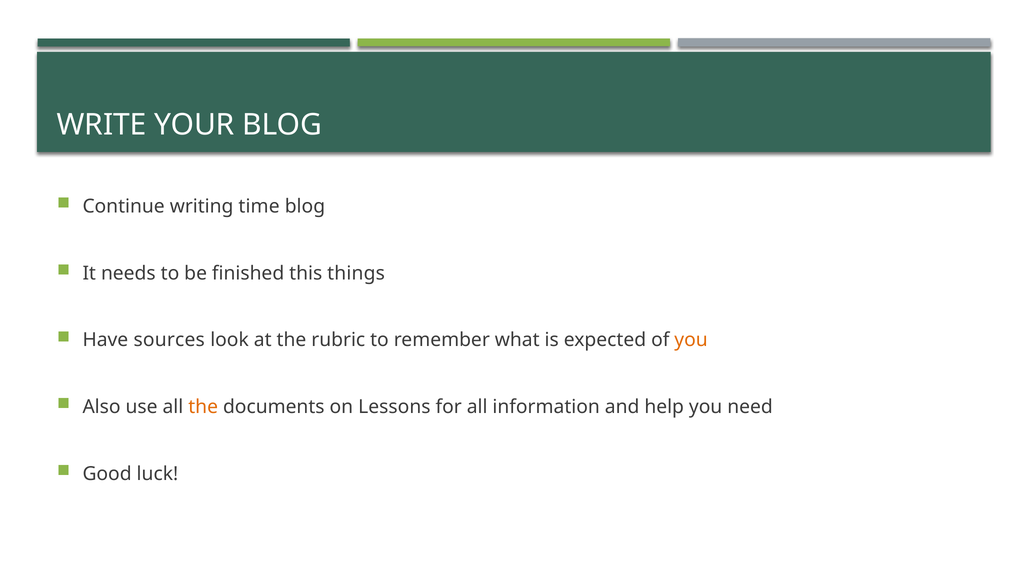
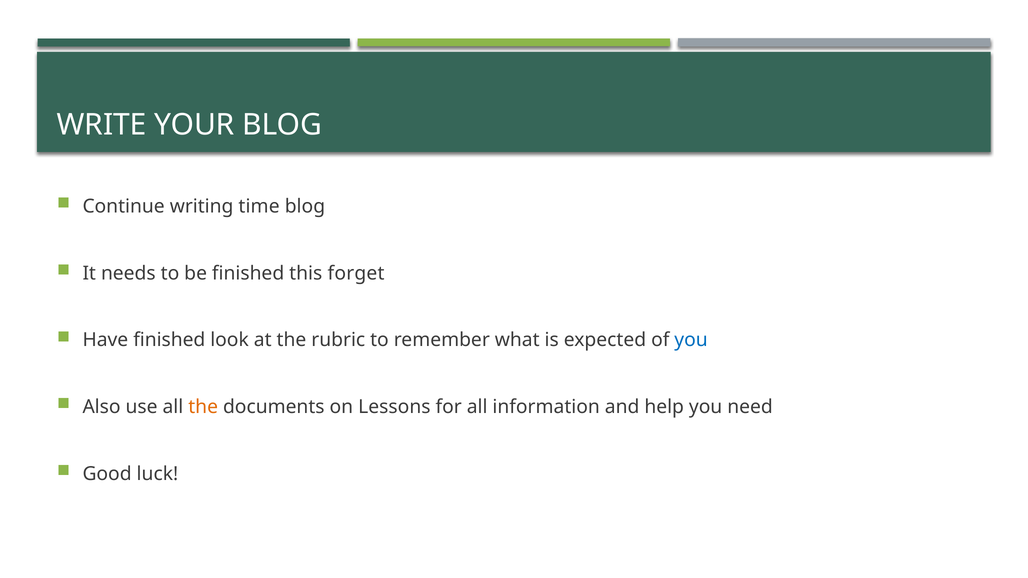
things: things -> forget (356, 273)
Have sources: sources -> finished (169, 340)
you colour: orange -> blue (691, 340)
